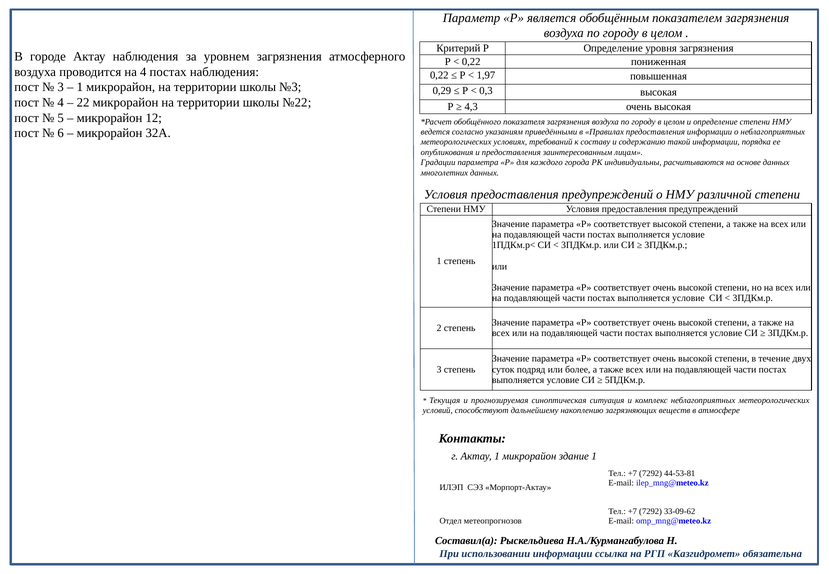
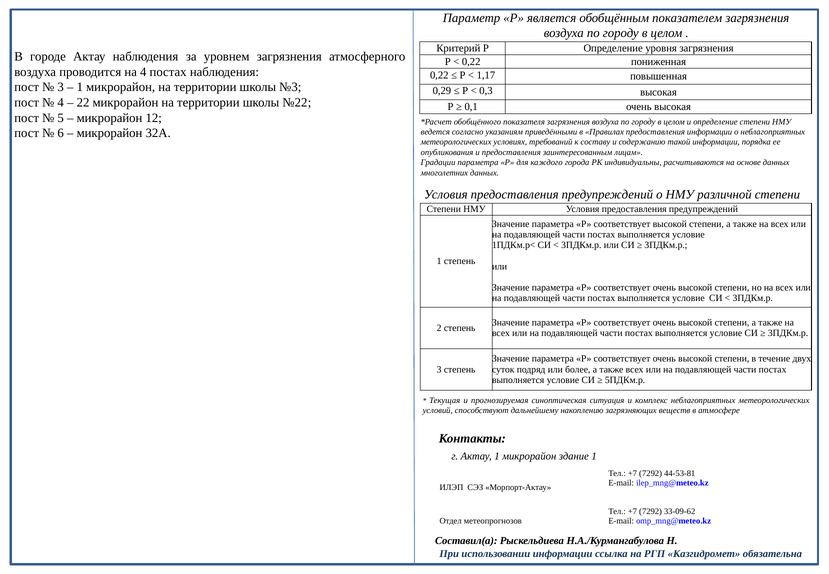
1,97: 1,97 -> 1,17 (486, 75)
4,3: 4,3 -> 0,1 (471, 107)
